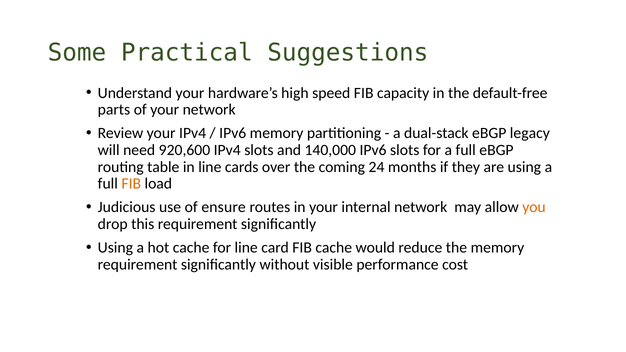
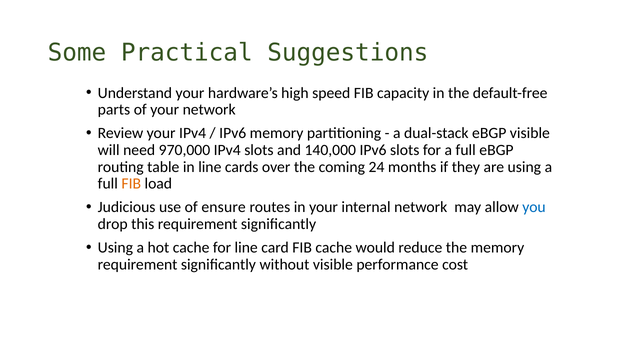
eBGP legacy: legacy -> visible (530, 133)
920,600: 920,600 -> 970,000 (184, 150)
you colour: orange -> blue (534, 207)
